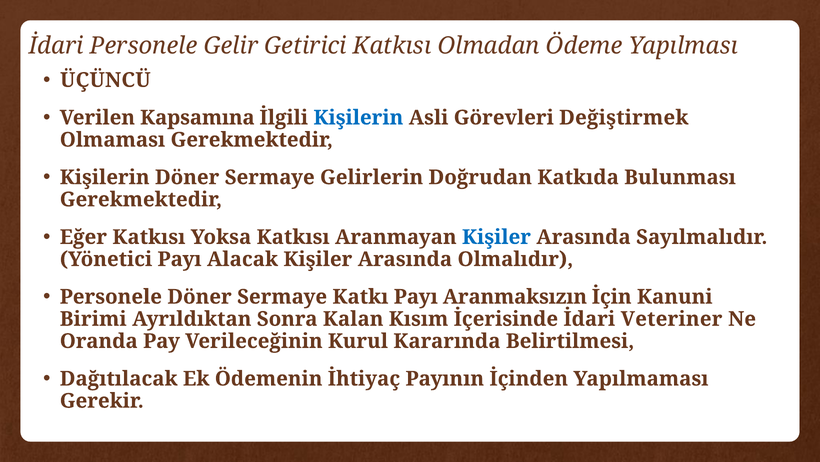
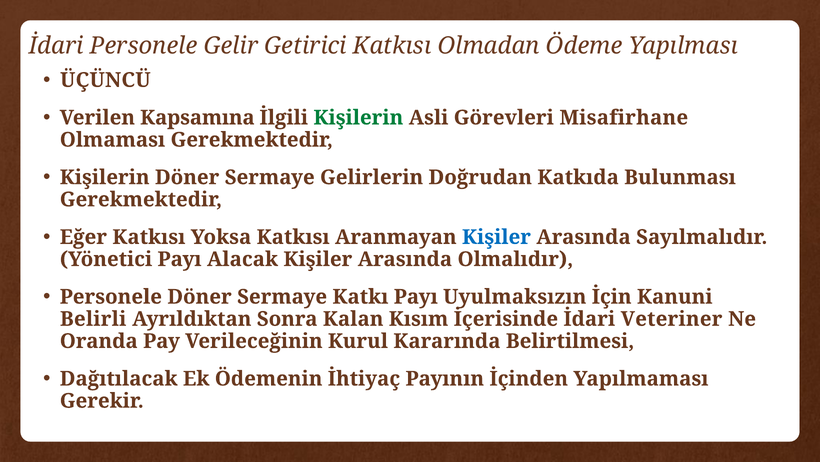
Kişilerin colour: blue -> green (358, 118)
Değiştirmek: Değiştirmek -> Misafirhane (624, 118)
Aranmaksızın: Aranmaksızın -> Uyulmaksızın (515, 296)
Birimi: Birimi -> Belirli (93, 319)
